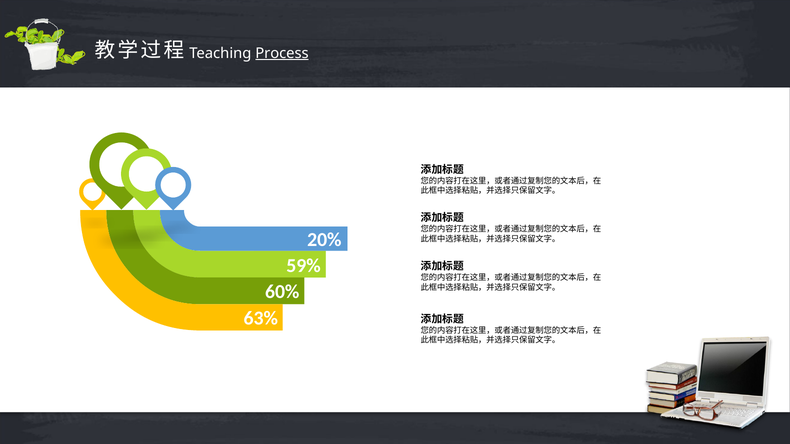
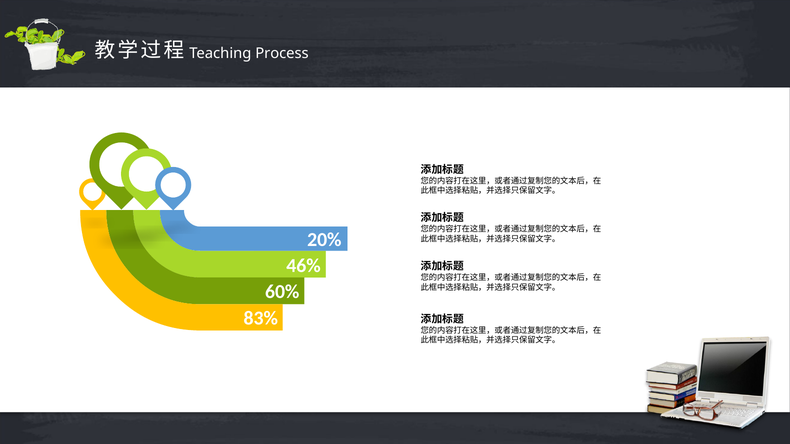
Process underline: present -> none (282, 53)
59%: 59% -> 46% (304, 266)
63%: 63% -> 83% (261, 319)
